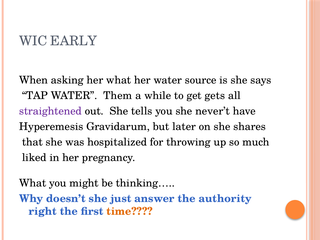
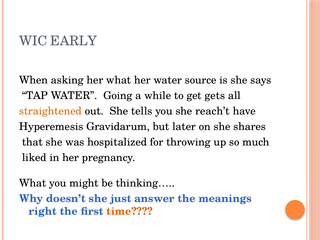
Them: Them -> Going (118, 96)
straightened colour: purple -> orange (50, 111)
never’t: never’t -> reach’t (212, 111)
authority: authority -> meanings (225, 199)
